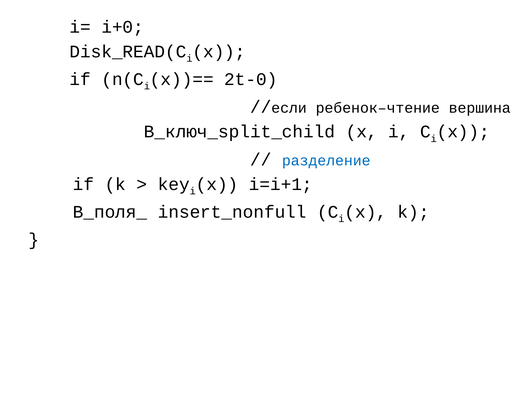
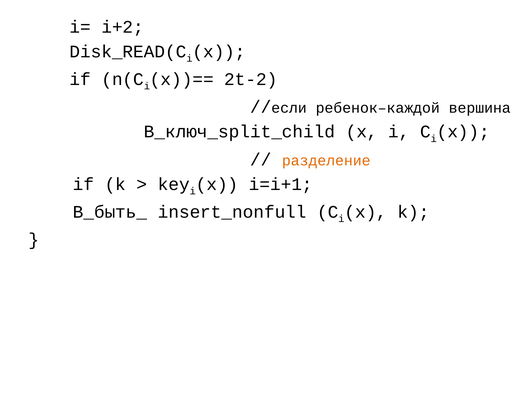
i+0: i+0 -> i+2 (123, 27)
2t-0: 2t-0 -> 2t-2 (251, 79)
ребенок–чтение: ребенок–чтение -> ребенок–каждой (378, 108)
разделение colour: blue -> orange (326, 161)
B_поля_: B_поля_ -> B_быть_ (110, 212)
